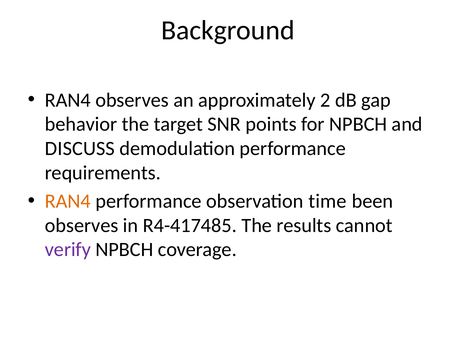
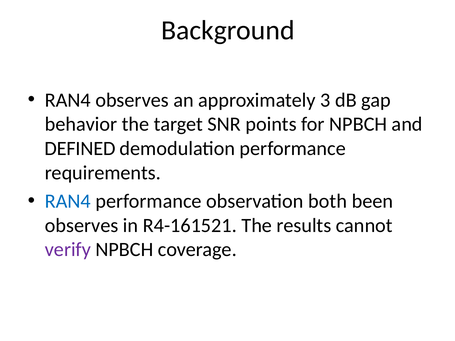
2: 2 -> 3 (325, 100)
DISCUSS: DISCUSS -> DEFINED (80, 149)
RAN4 colour: orange -> blue (68, 201)
time: time -> both (328, 201)
R4-417485: R4-417485 -> R4-161521 (190, 226)
